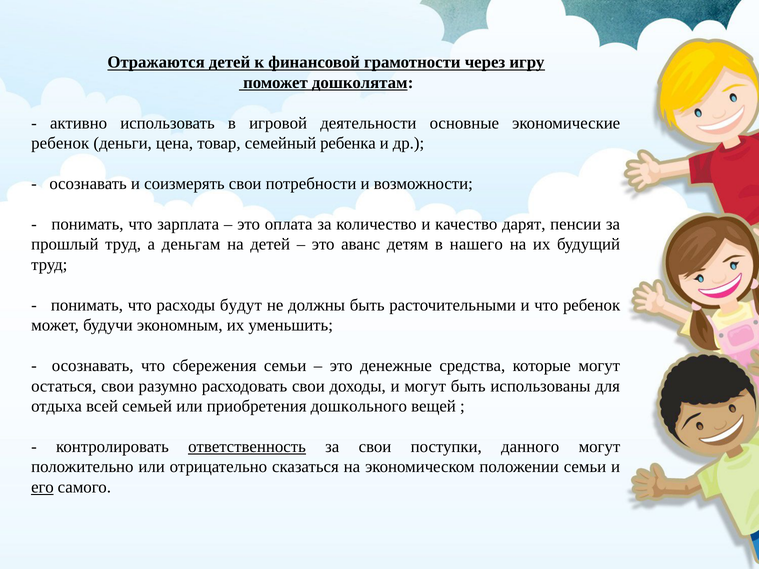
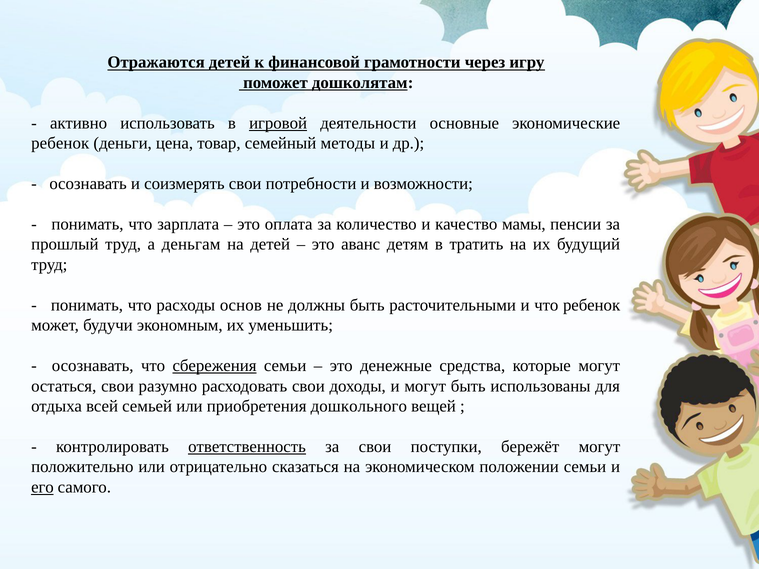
игровой underline: none -> present (278, 123)
ребенка: ребенка -> методы (348, 143)
дарят: дарят -> мамы (524, 224)
нашего: нашего -> тратить (476, 245)
будут: будут -> основ (241, 305)
сбережения underline: none -> present (215, 366)
данного: данного -> бережёт (530, 447)
